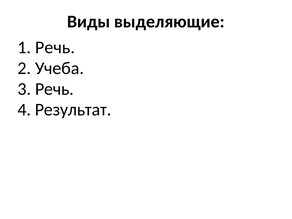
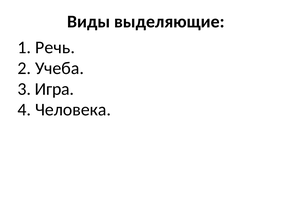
3 Речь: Речь -> Игра (54, 89)
Результат: Результат -> Человека (73, 110)
